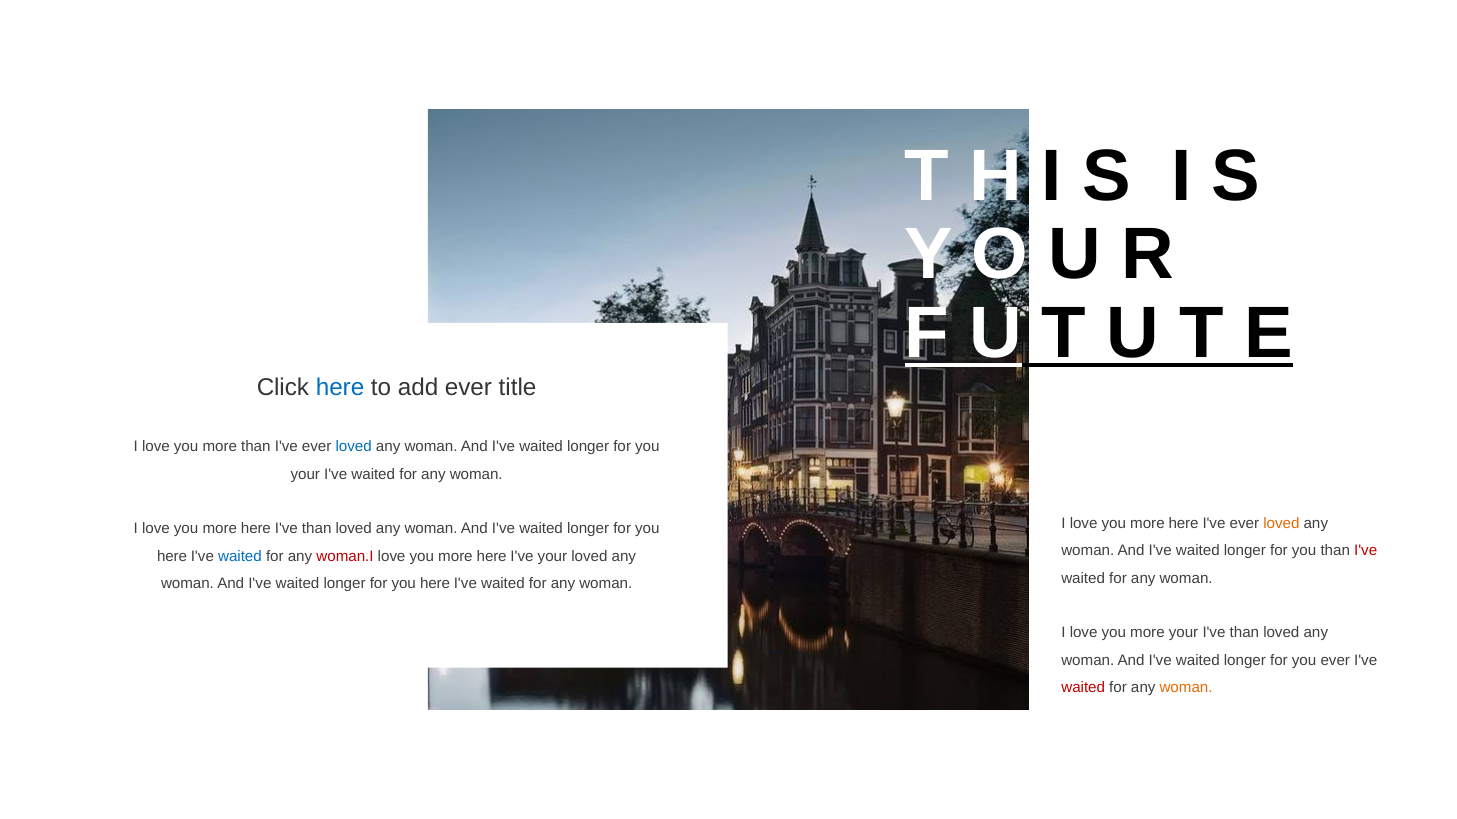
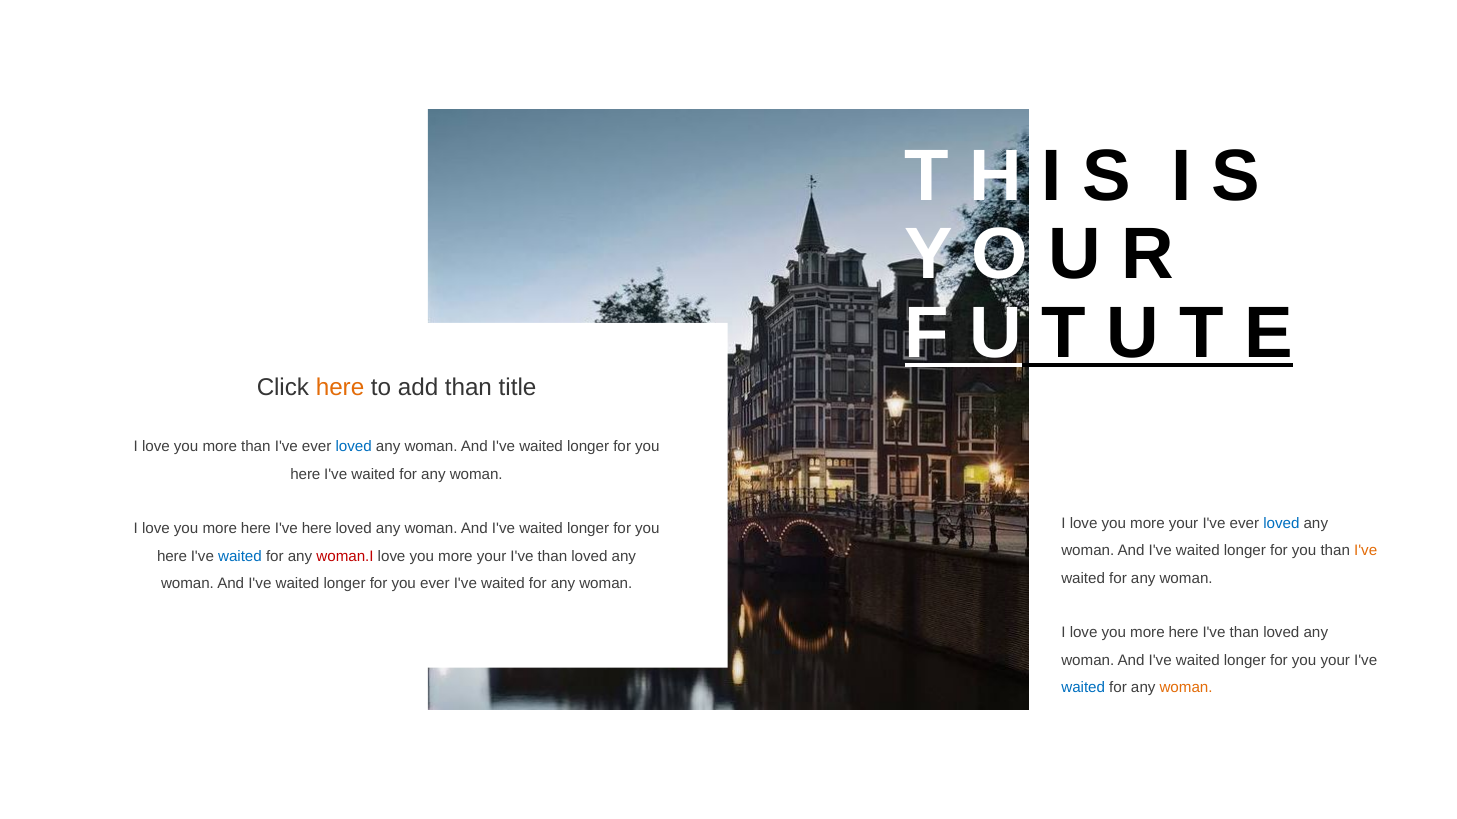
here colour: blue -> orange (340, 387)
add ever: ever -> than (468, 387)
your: your -> here (305, 475)
here: here -> your (1184, 524)
loved colour: orange -> blue (1281, 524)
than: than -> here (317, 529)
I've colour: red -> orange (1366, 551)
here: here -> your (492, 557)
your: your -> than (552, 557)
here: here -> ever (435, 584)
your: your -> here (1184, 633)
you ever: ever -> your (1335, 661)
waited colour: red -> blue (1083, 688)
